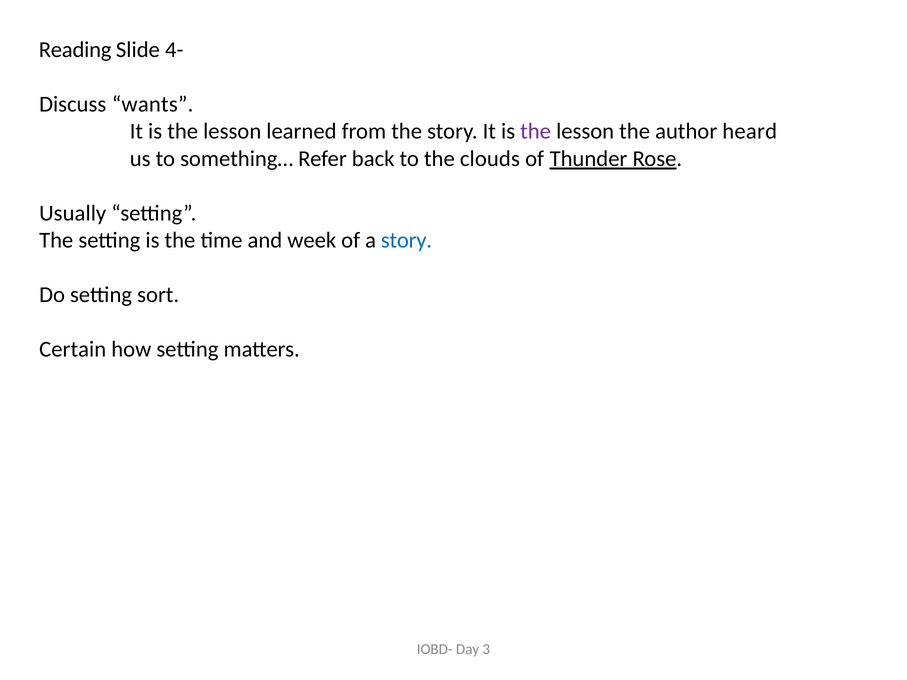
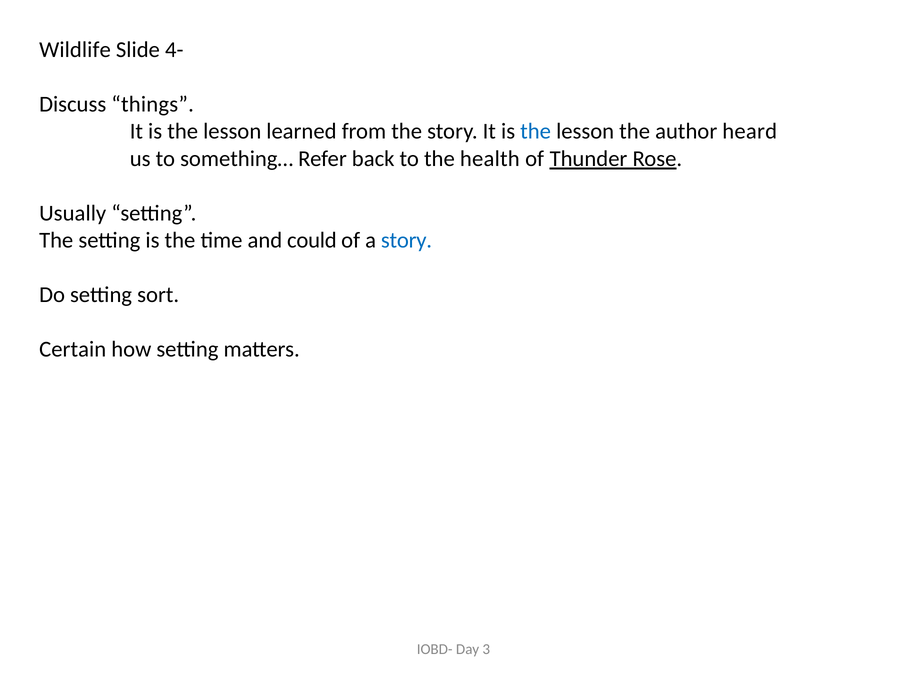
Reading: Reading -> Wildlife (75, 50)
wants: wants -> things (153, 104)
the colour: purple -> blue (536, 131)
clouds: clouds -> health (490, 159)
week: week -> could (312, 240)
